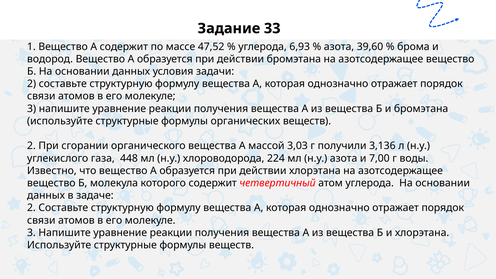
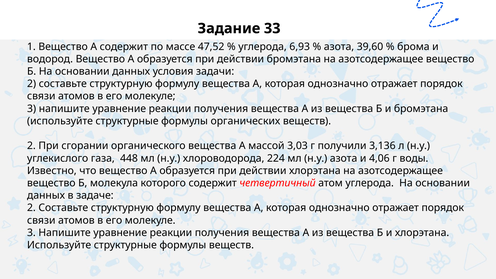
7,00: 7,00 -> 4,06 (379, 158)
